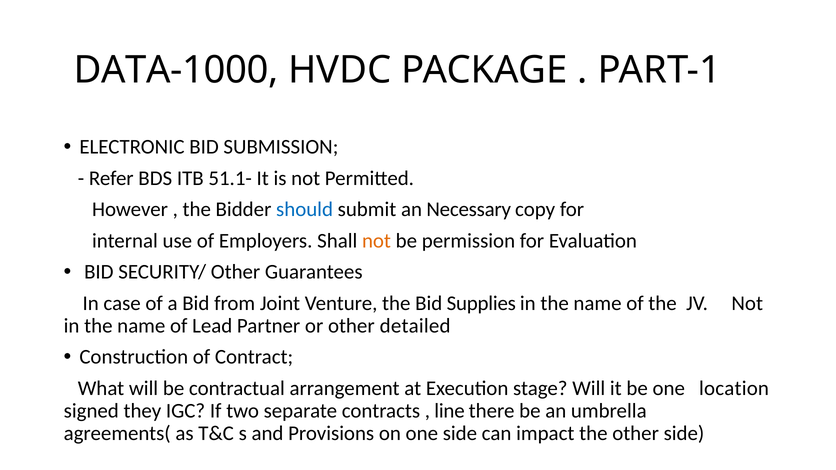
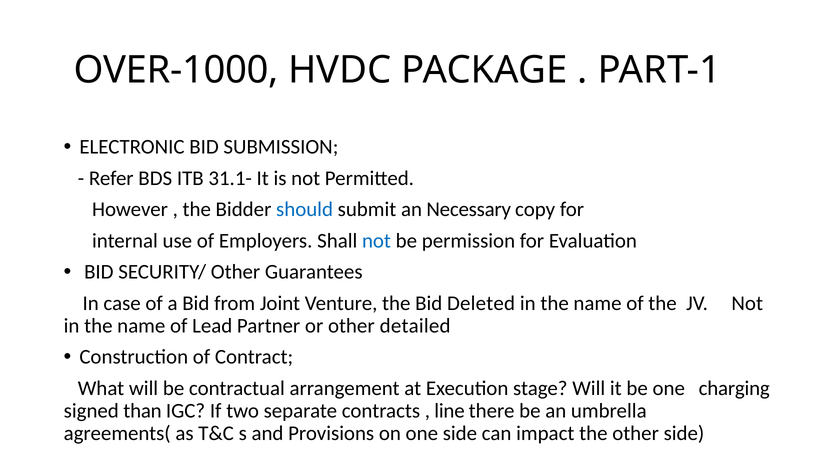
DATA-1000: DATA-1000 -> OVER-1000 (176, 70)
51.1-: 51.1- -> 31.1- (230, 178)
not colour: orange -> blue (376, 241)
Supplies: Supplies -> Deleted (481, 303)
location: location -> charging (734, 388)
they: they -> than (143, 411)
